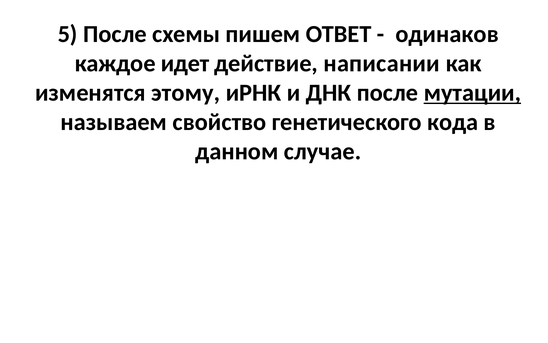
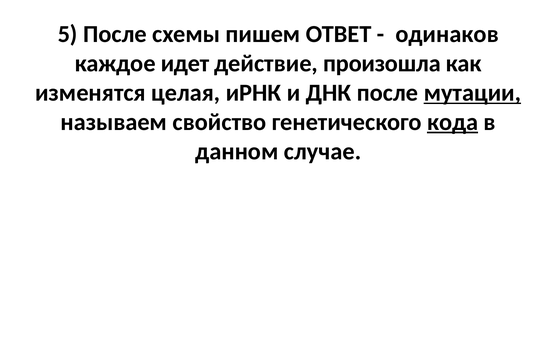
написании: написании -> произошла (382, 63)
этому: этому -> целая (186, 93)
кода underline: none -> present (453, 122)
